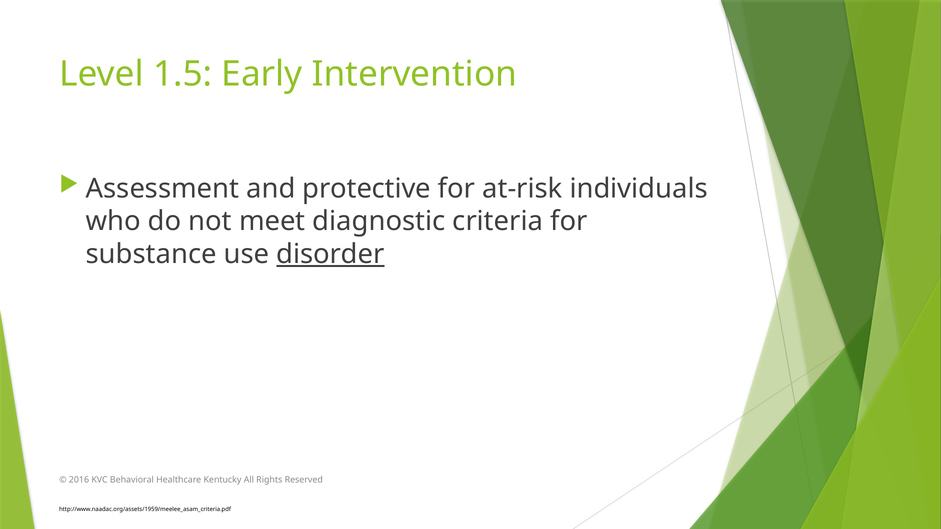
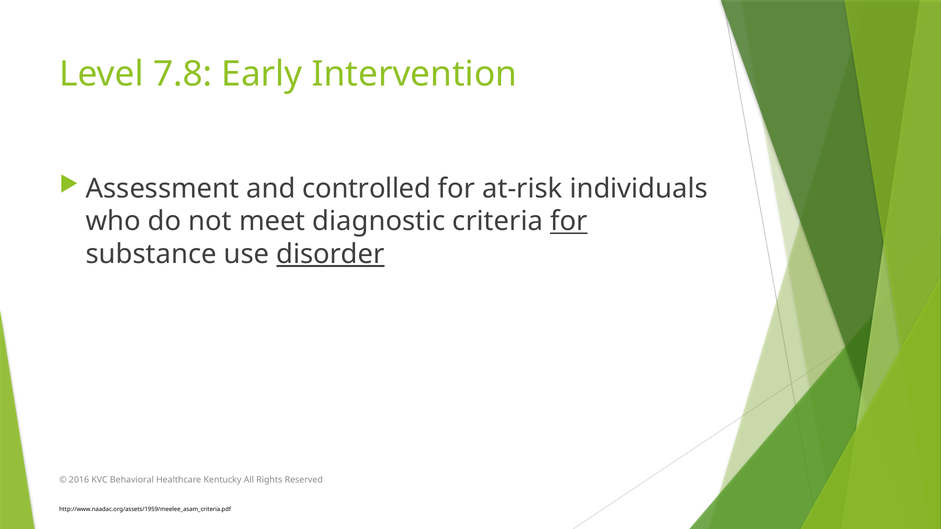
1.5: 1.5 -> 7.8 (183, 74)
protective: protective -> controlled (367, 189)
for underline: none -> present (569, 222)
